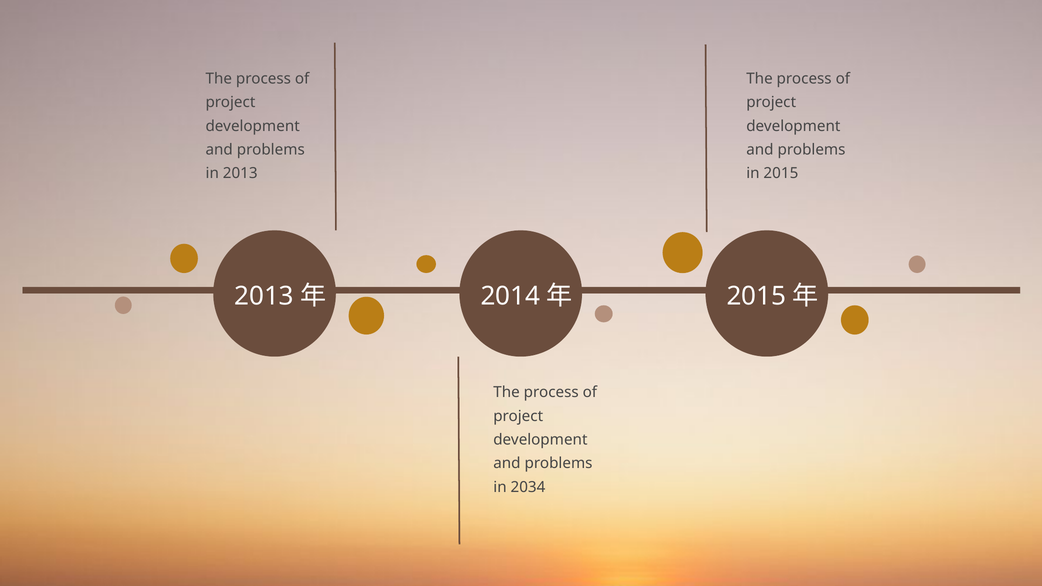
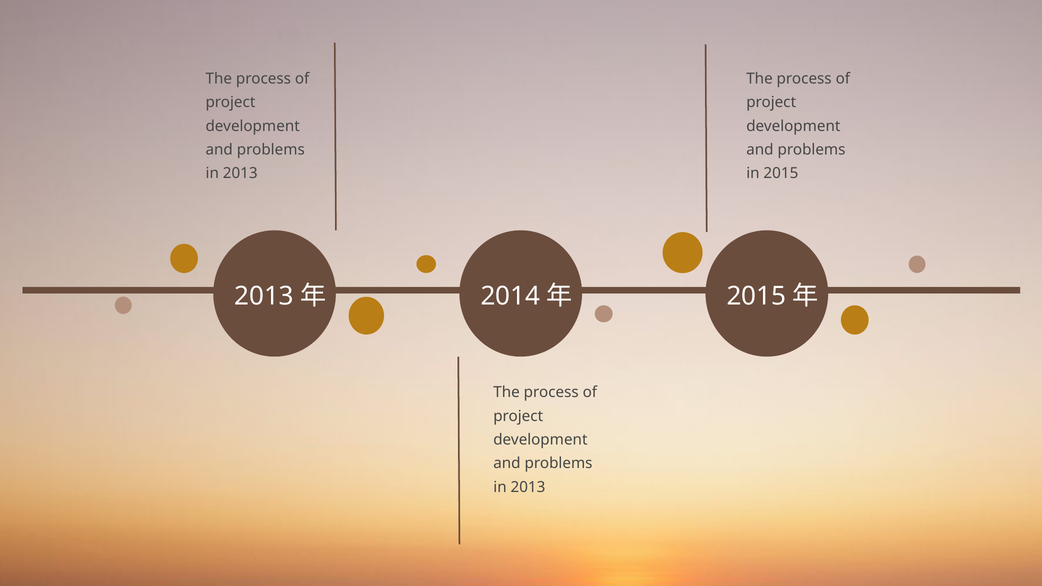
2034: 2034 -> 2013 (528, 487)
